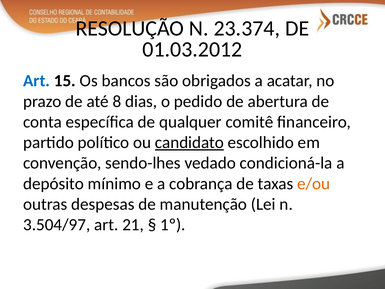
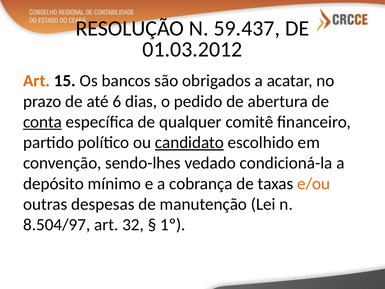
23.374: 23.374 -> 59.437 (247, 28)
Art colour: blue -> orange (37, 81)
8: 8 -> 6 (117, 101)
conta underline: none -> present (42, 122)
3.504/97: 3.504/97 -> 8.504/97 (57, 225)
21: 21 -> 32 (133, 225)
